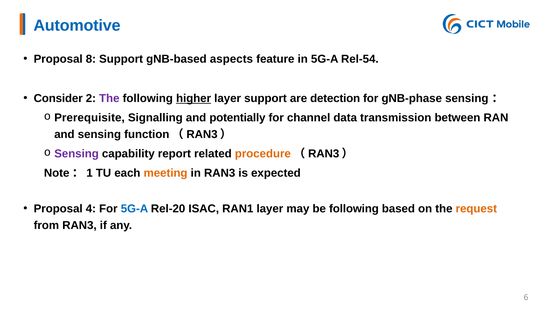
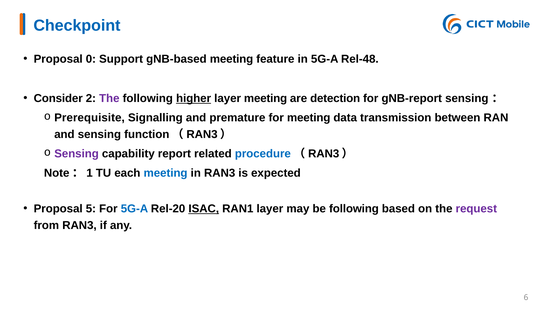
Automotive: Automotive -> Checkpoint (77, 26)
8: 8 -> 0 (91, 59)
gNB-based aspects: aspects -> meeting (232, 59)
Rel-54: Rel-54 -> Rel-48 (360, 59)
layer support: support -> meeting (266, 98)
gNB-phase: gNB-phase -> gNB-report (412, 98)
potentially: potentially -> premature (237, 118)
for channel: channel -> meeting (309, 118)
procedure colour: orange -> blue (263, 153)
meeting colour: orange -> blue (166, 173)
4: 4 -> 5 (91, 209)
ISAC underline: none -> present (204, 209)
request colour: orange -> purple (476, 209)
